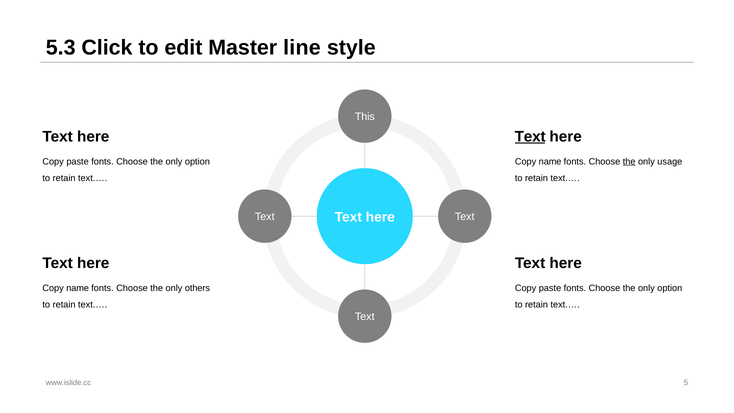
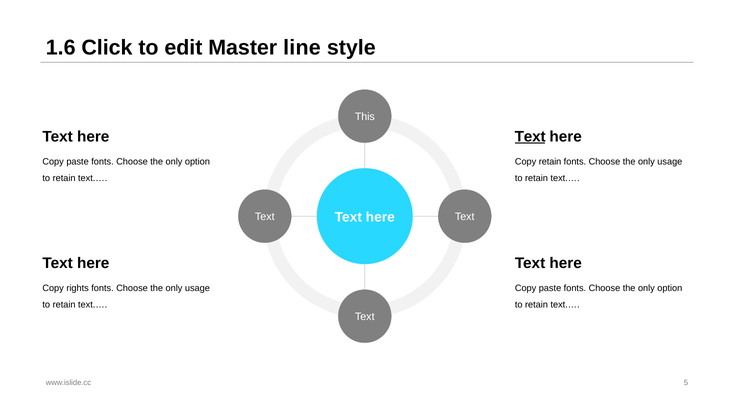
5.3: 5.3 -> 1.6 (61, 47)
name: name -> retain (550, 161)
the underline: present -> none (629, 161)
name: name -> rights (78, 288)
others: others -> usage (197, 288)
